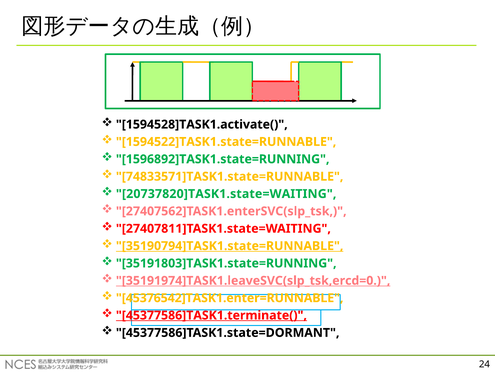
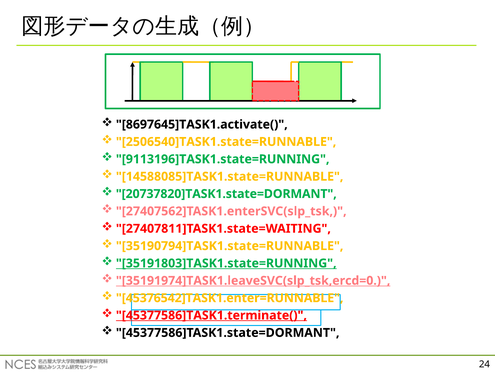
1594528]TASK1.activate(: 1594528]TASK1.activate( -> 8697645]TASK1.activate( (202, 124)
1594522]TASK1.state=RUNNABLE: 1594522]TASK1.state=RUNNABLE -> 2506540]TASK1.state=RUNNABLE (226, 142)
1596892]TASK1.state=RUNNING: 1596892]TASK1.state=RUNNING -> 9113196]TASK1.state=RUNNING (223, 159)
74833571]TASK1.state=RUNNABLE: 74833571]TASK1.state=RUNNABLE -> 14588085]TASK1.state=RUNNABLE (230, 176)
20737820]TASK1.state=WAITING: 20737820]TASK1.state=WAITING -> 20737820]TASK1.state=DORMANT (226, 194)
35190794]TASK1.state=RUNNABLE underline: present -> none (230, 245)
35191803]TASK1.state=RUNNING underline: none -> present (226, 263)
